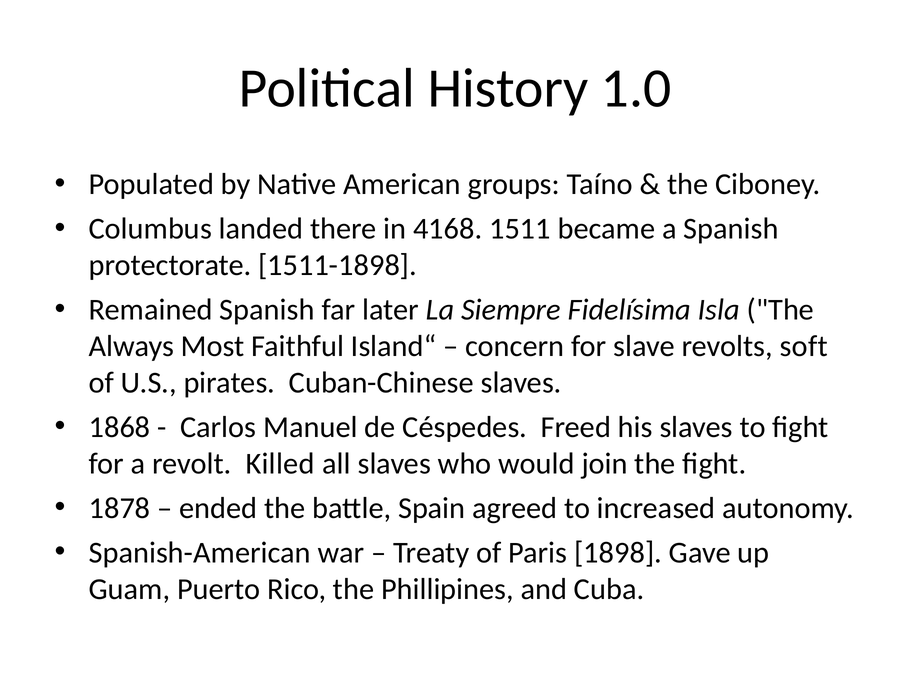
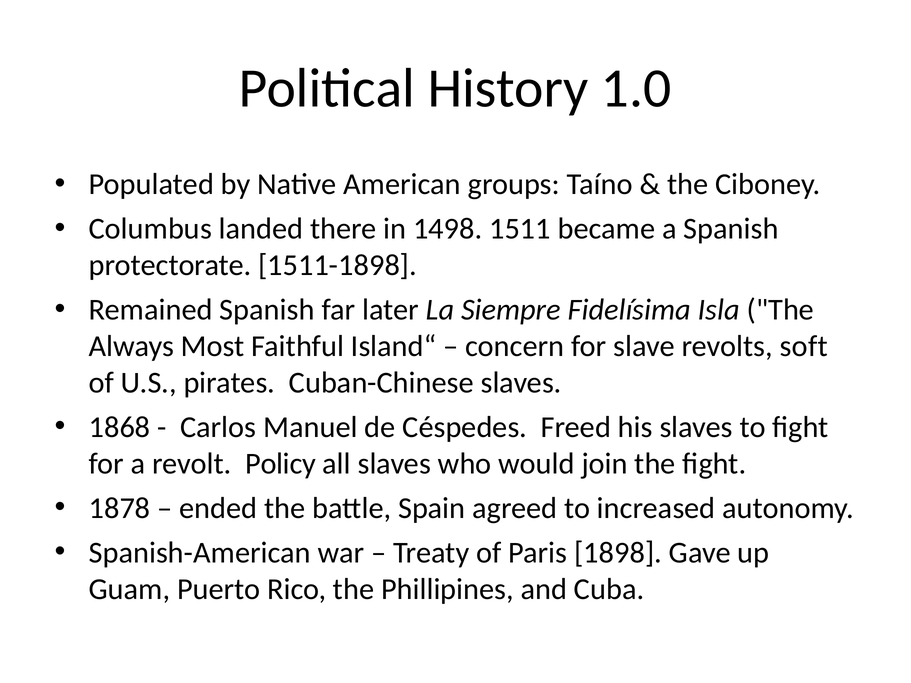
4168: 4168 -> 1498 (448, 229)
Killed: Killed -> Policy (281, 464)
